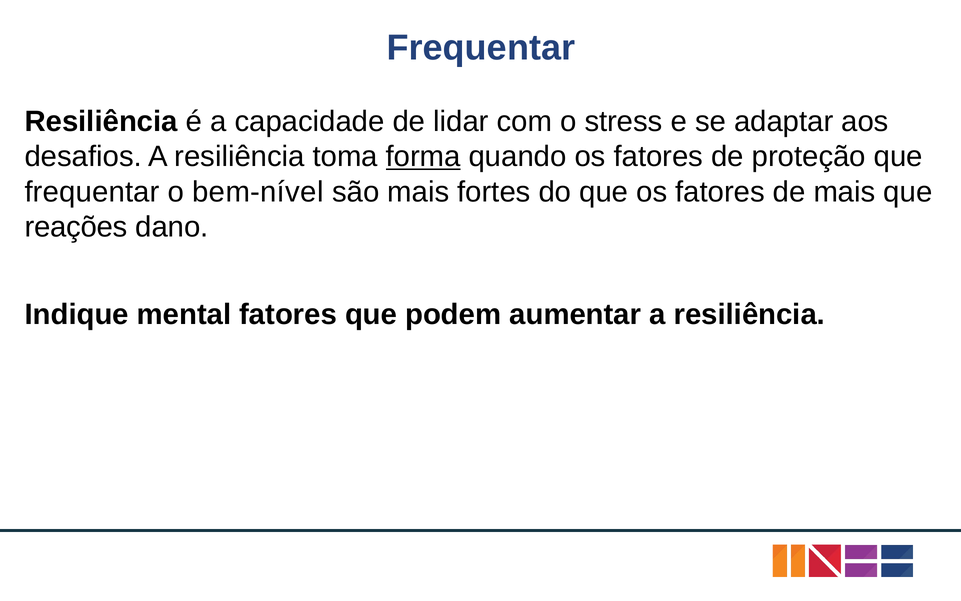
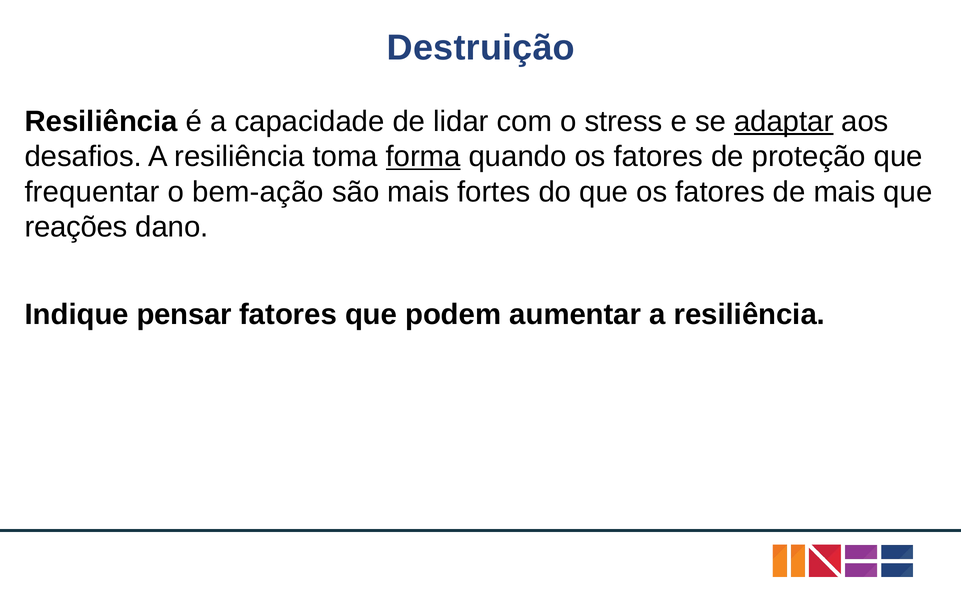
Frequentar: Frequentar -> Destruição (481, 48)
adaptar underline: none -> present (784, 121)
bem-nível: bem-nível -> bem-ação (258, 192)
mental: mental -> pensar (184, 315)
